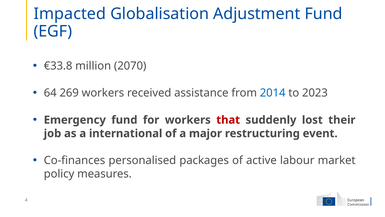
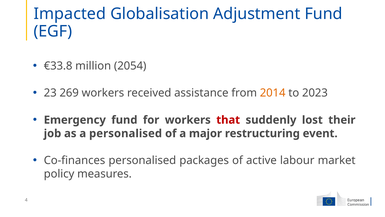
2070: 2070 -> 2054 (130, 66)
64: 64 -> 23 (50, 93)
2014 colour: blue -> orange (273, 93)
a international: international -> personalised (126, 133)
